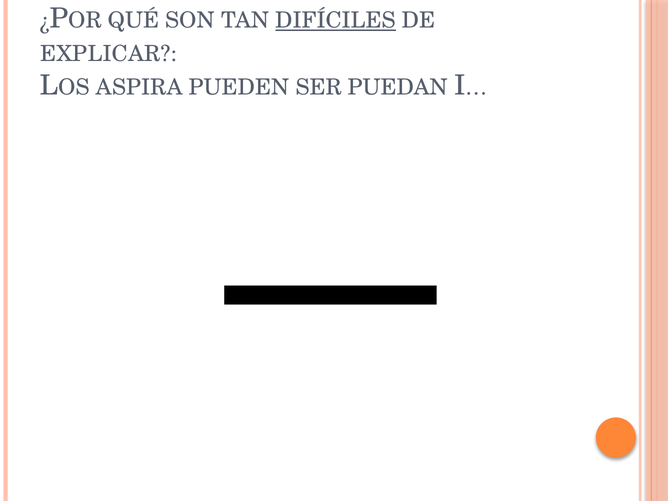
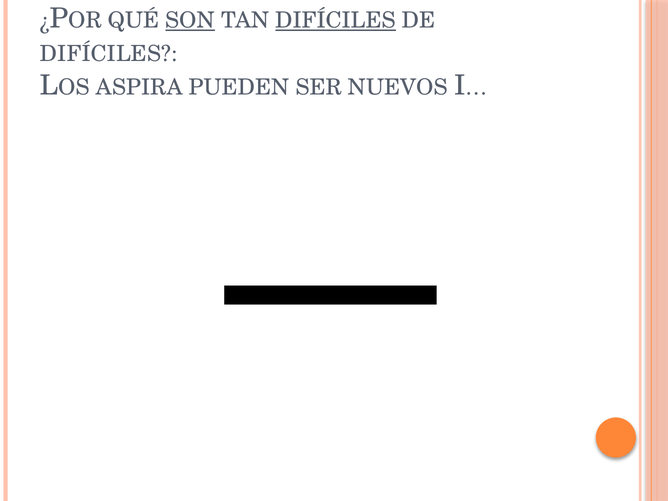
SON underline: none -> present (190, 21)
EXPLICAR: EXPLICAR -> DIFÍCILES (109, 54)
PUEDAN: PUEDAN -> NUEVOS (398, 87)
